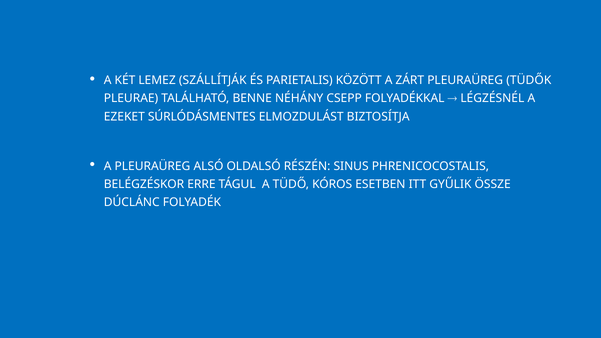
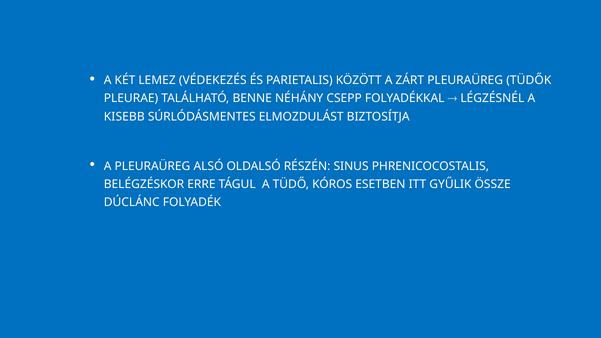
SZÁLLÍTJÁK: SZÁLLÍTJÁK -> VÉDEKEZÉS (213, 81)
EZEKET: EZEKET -> KISEBB (124, 117)
